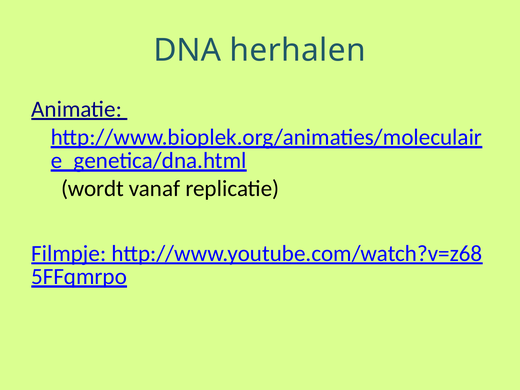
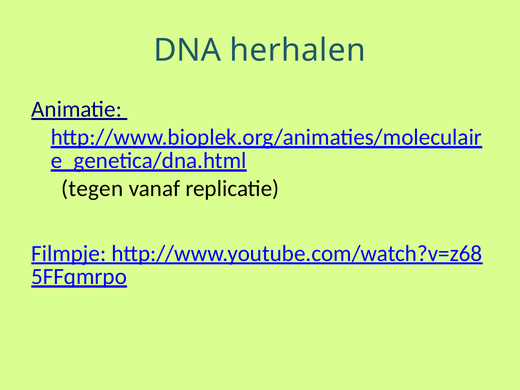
wordt: wordt -> tegen (92, 189)
